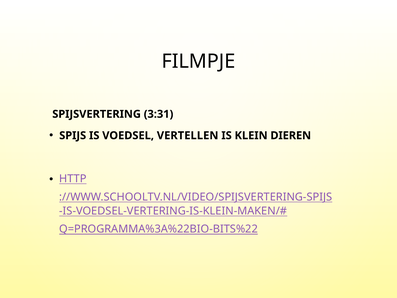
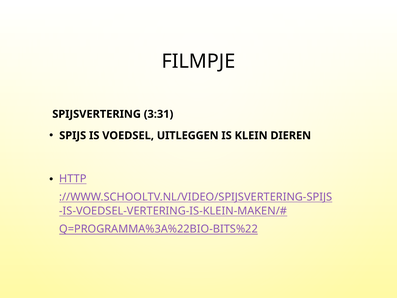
VERTELLEN: VERTELLEN -> UITLEGGEN (188, 135)
